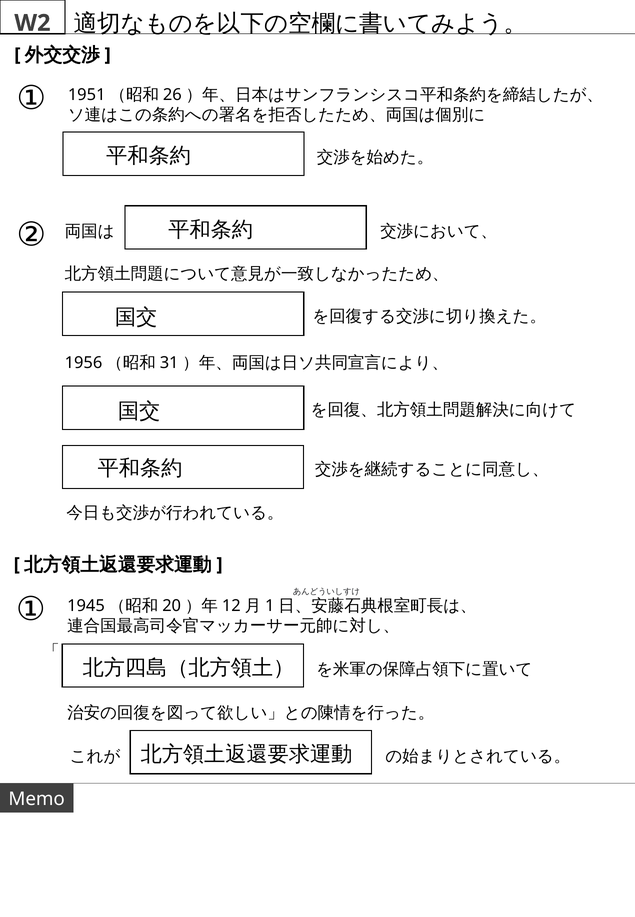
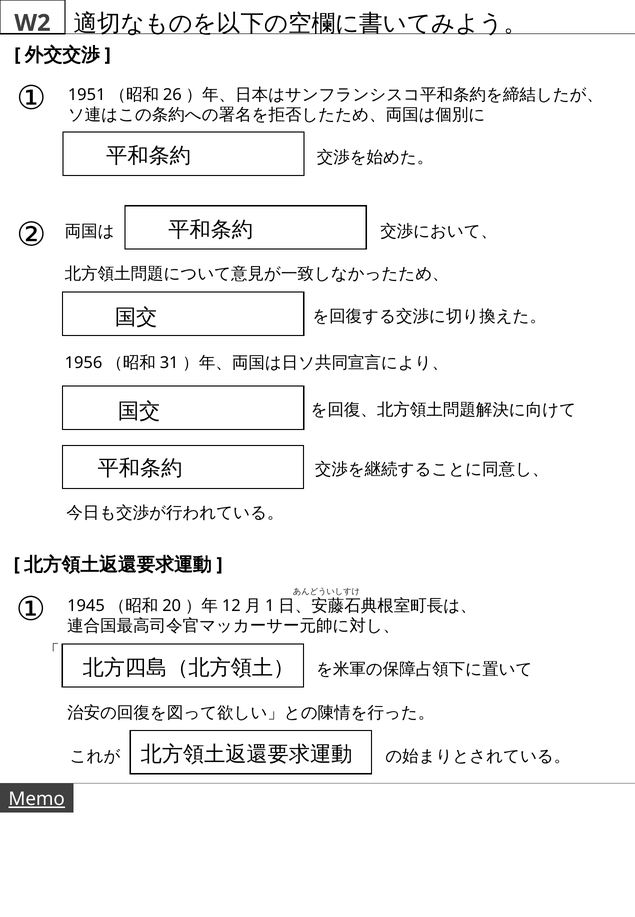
Memo underline: none -> present (37, 799)
